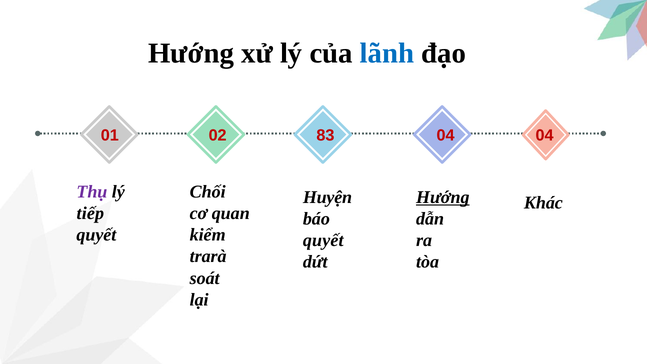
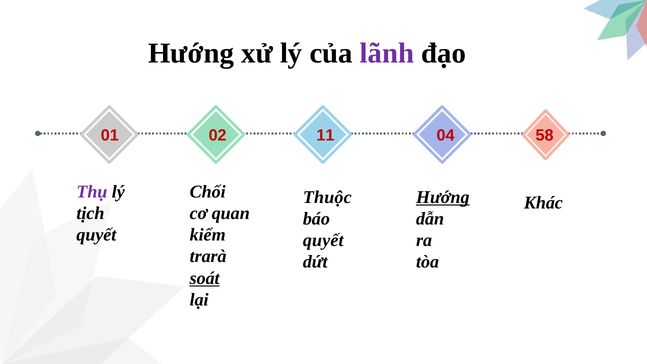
lãnh colour: blue -> purple (387, 53)
83: 83 -> 11 (325, 135)
04 04: 04 -> 58 (545, 135)
Huyện: Huyện -> Thuộc (327, 197)
tiếp: tiếp -> tịch (90, 213)
soát underline: none -> present (205, 278)
